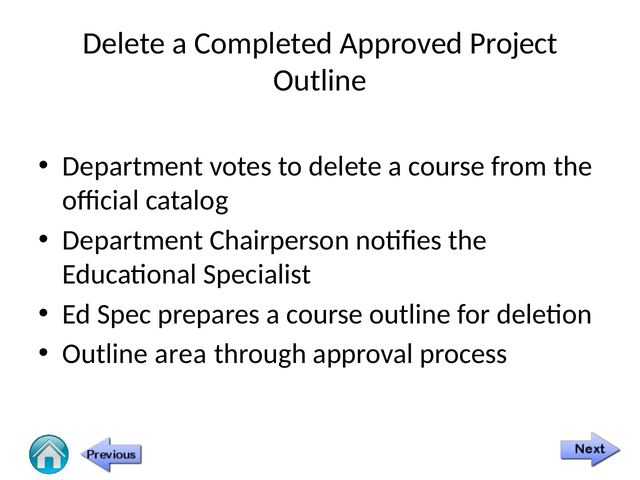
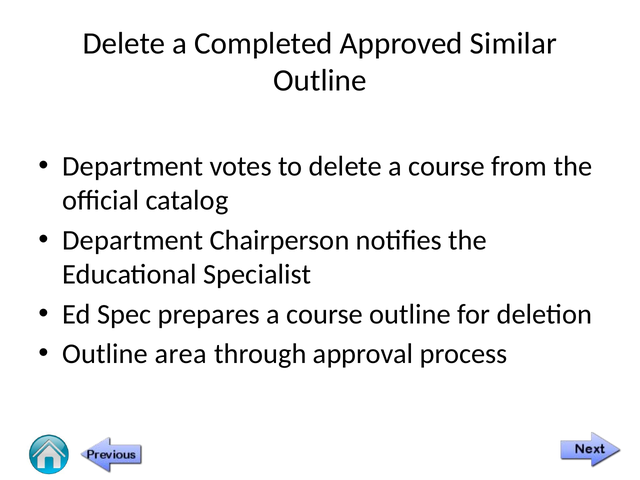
Project: Project -> Similar (513, 43)
